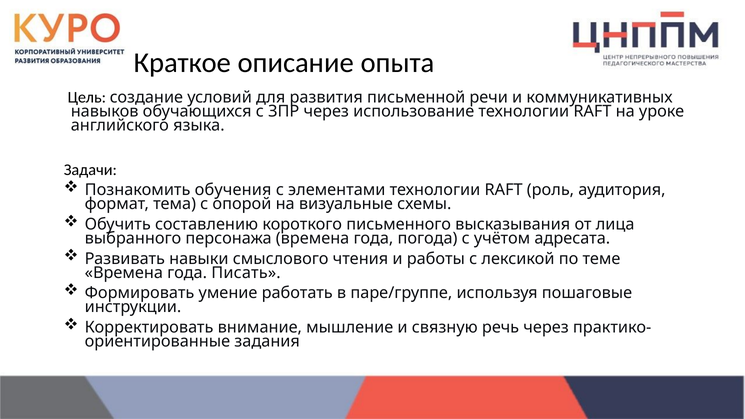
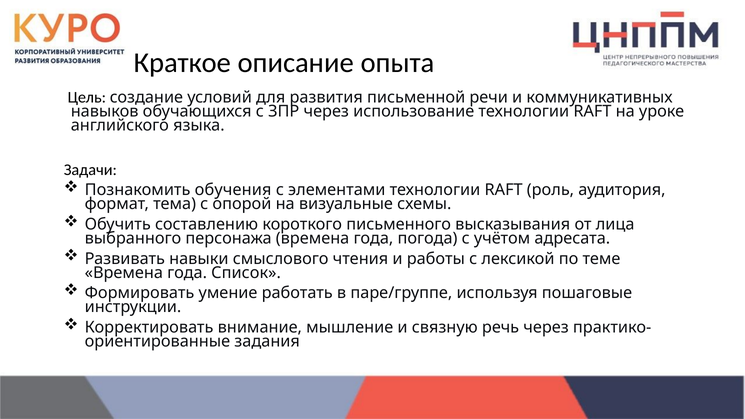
Писать: Писать -> Список (246, 273)
